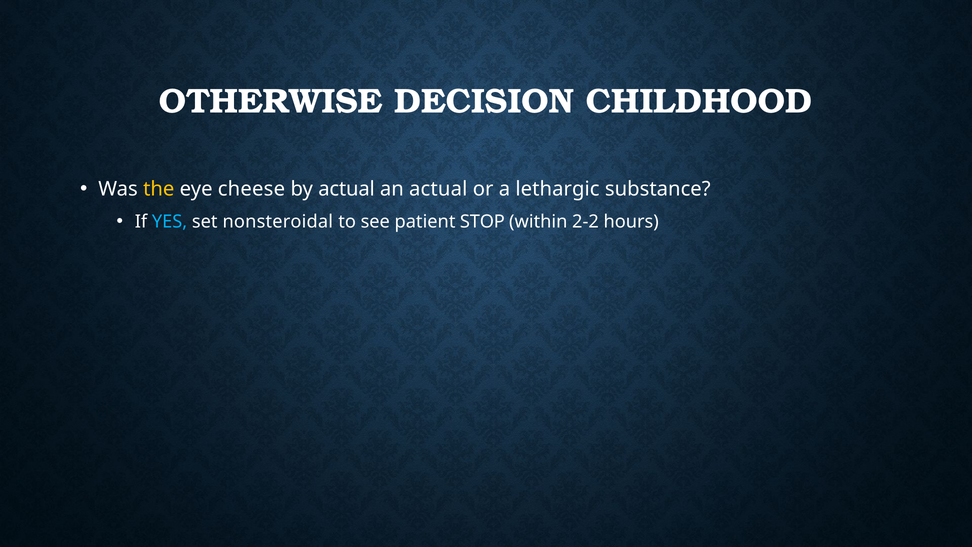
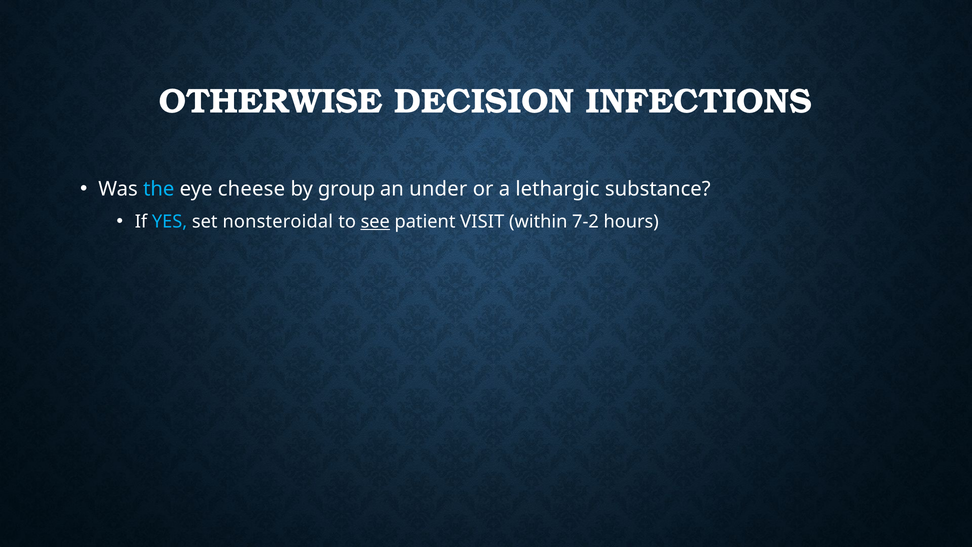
CHILDHOOD: CHILDHOOD -> INFECTIONS (699, 101)
the colour: yellow -> light blue (159, 189)
by actual: actual -> group (347, 189)
an actual: actual -> under (438, 189)
see underline: none -> present (375, 222)
STOP: STOP -> VISIT (482, 222)
2-2: 2-2 -> 7-2 (585, 222)
